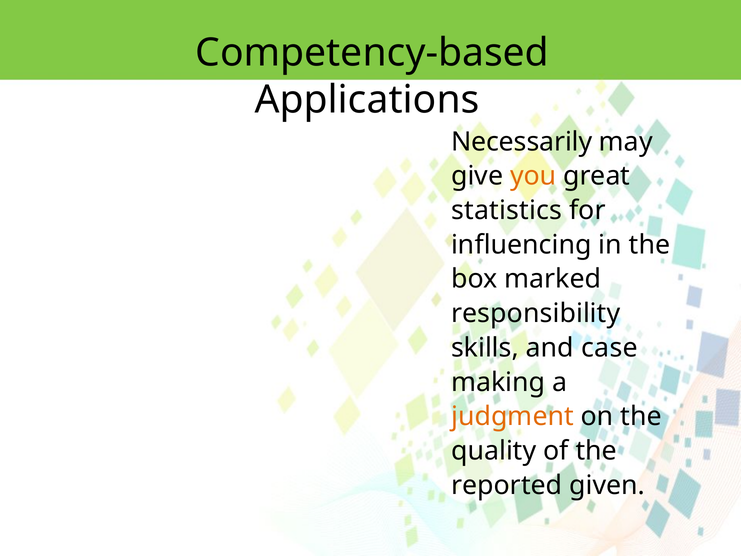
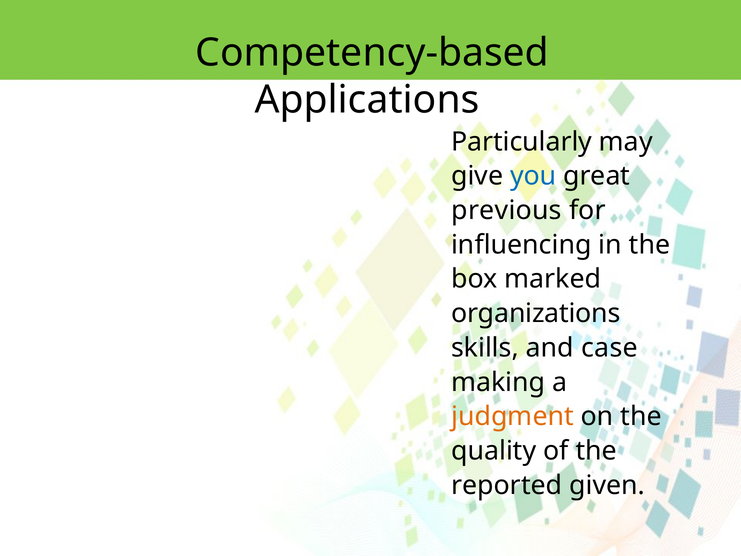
Necessarily: Necessarily -> Particularly (522, 142)
you colour: orange -> blue (533, 176)
statistics: statistics -> previous (507, 210)
responsibility: responsibility -> organizations (536, 313)
